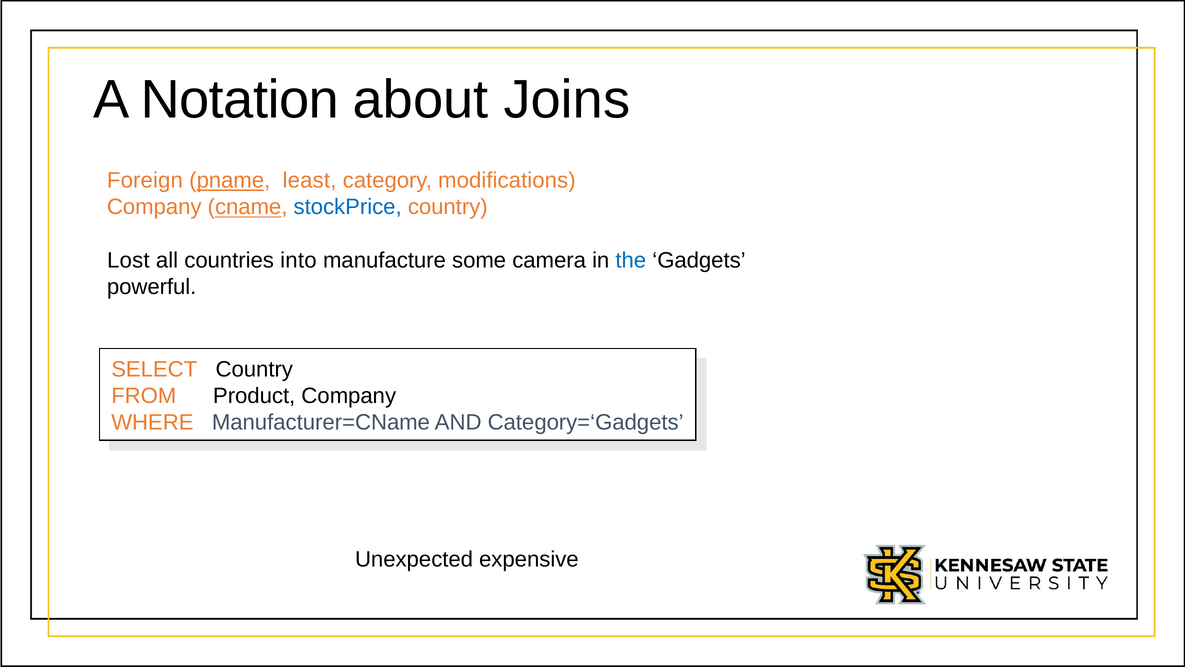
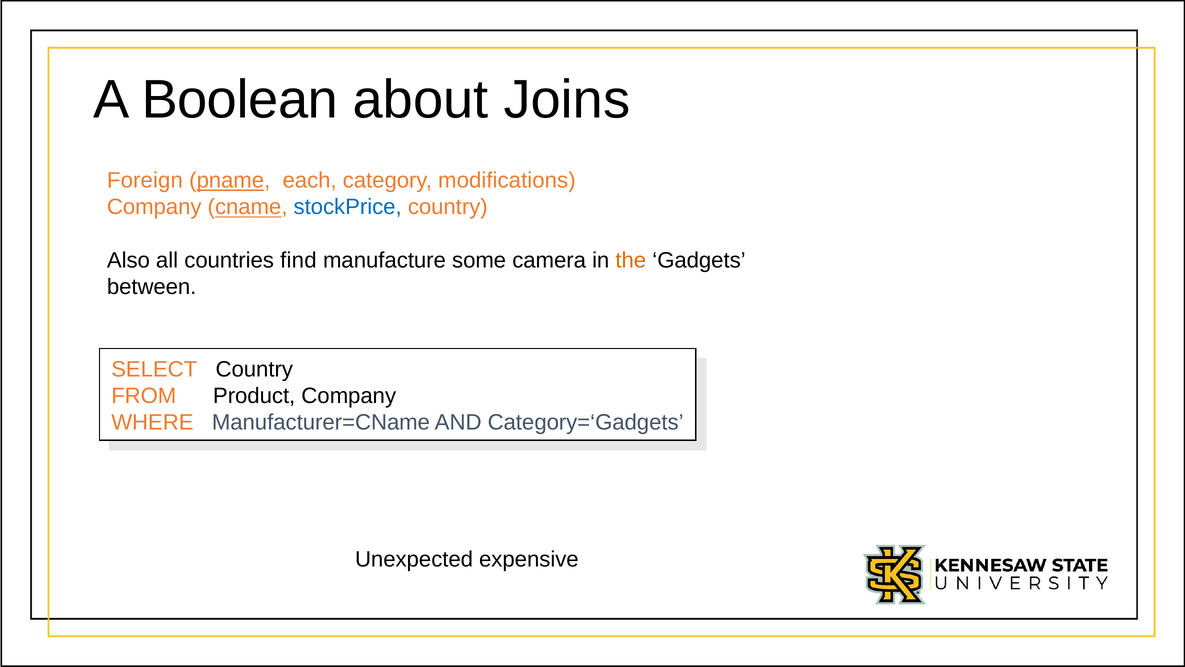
Notation: Notation -> Boolean (240, 100)
least: least -> each (310, 180)
Lost: Lost -> Also (128, 260)
into: into -> find (298, 260)
the colour: blue -> orange (631, 260)
powerful: powerful -> between (152, 287)
